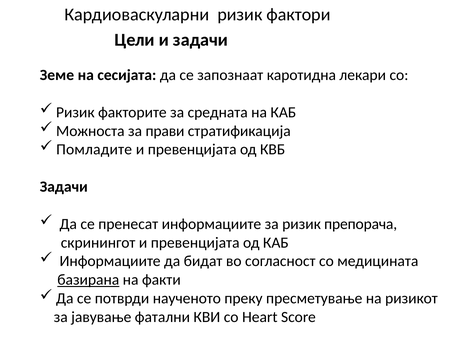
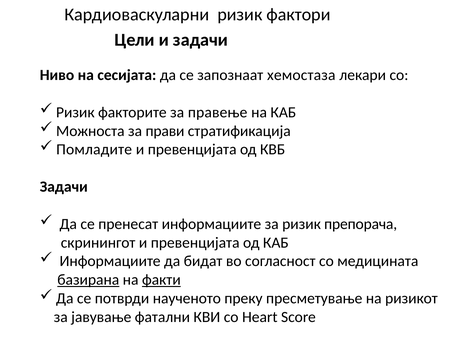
Земе: Земе -> Ниво (57, 75)
каротидна: каротидна -> хемостаза (301, 75)
средната: средната -> правење (218, 112)
факти underline: none -> present (161, 280)
